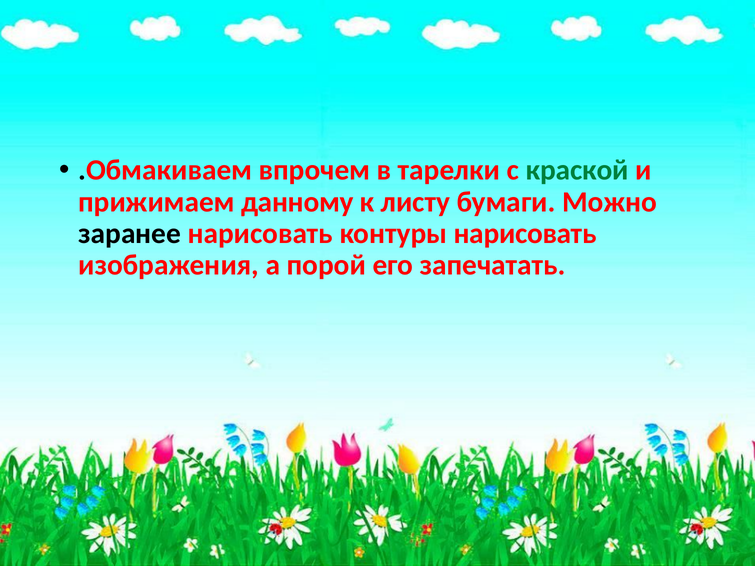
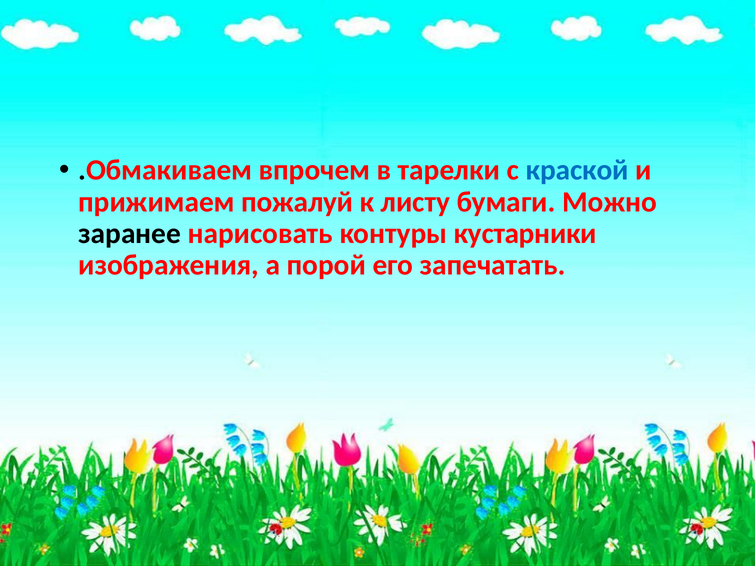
краской colour: green -> blue (577, 170)
данному: данному -> пожалуй (297, 202)
контуры нарисовать: нарисовать -> кустарники (525, 234)
